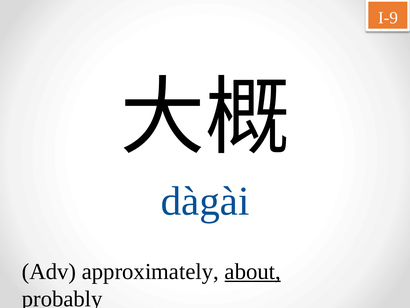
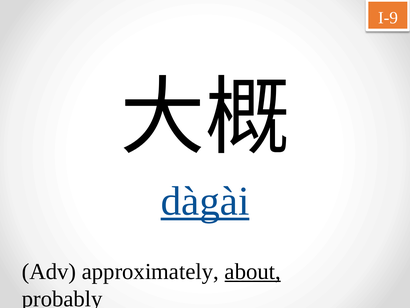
dàgài underline: none -> present (205, 201)
